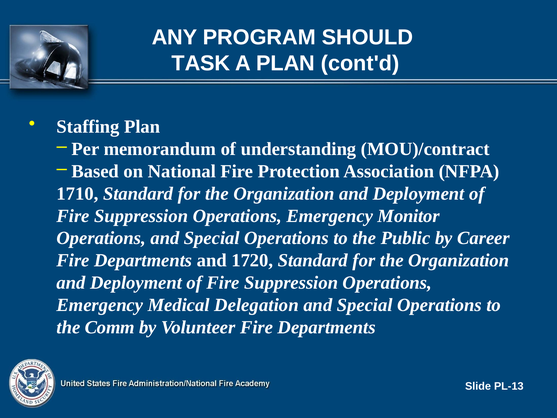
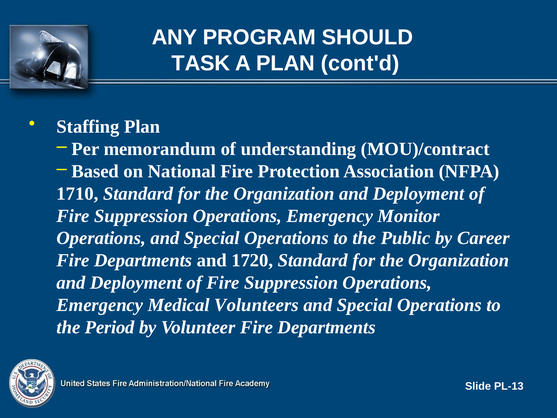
Delegation: Delegation -> Volunteers (256, 305)
Comm: Comm -> Period (110, 327)
